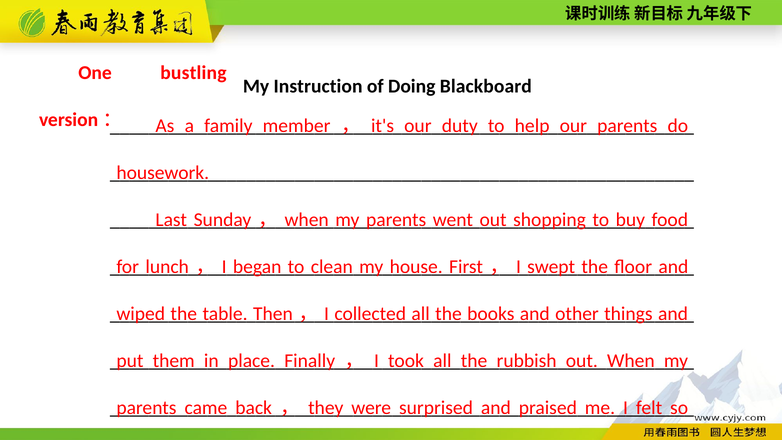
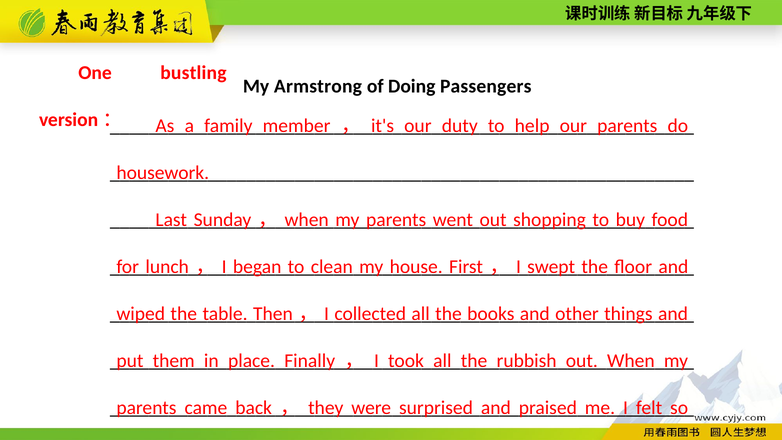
Instruction: Instruction -> Armstrong (318, 86)
Blackboard: Blackboard -> Passengers (486, 86)
